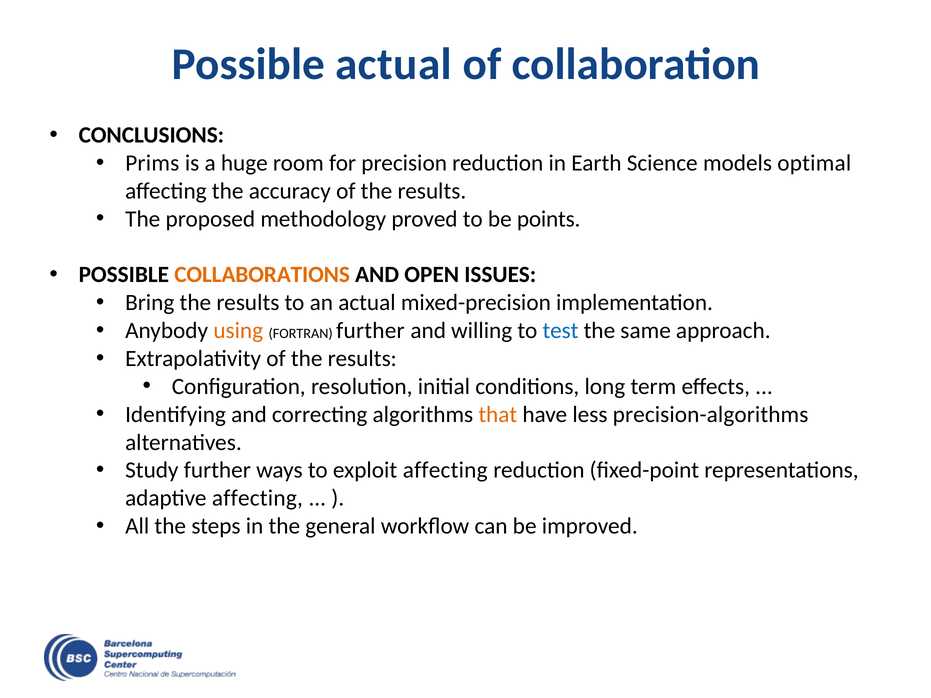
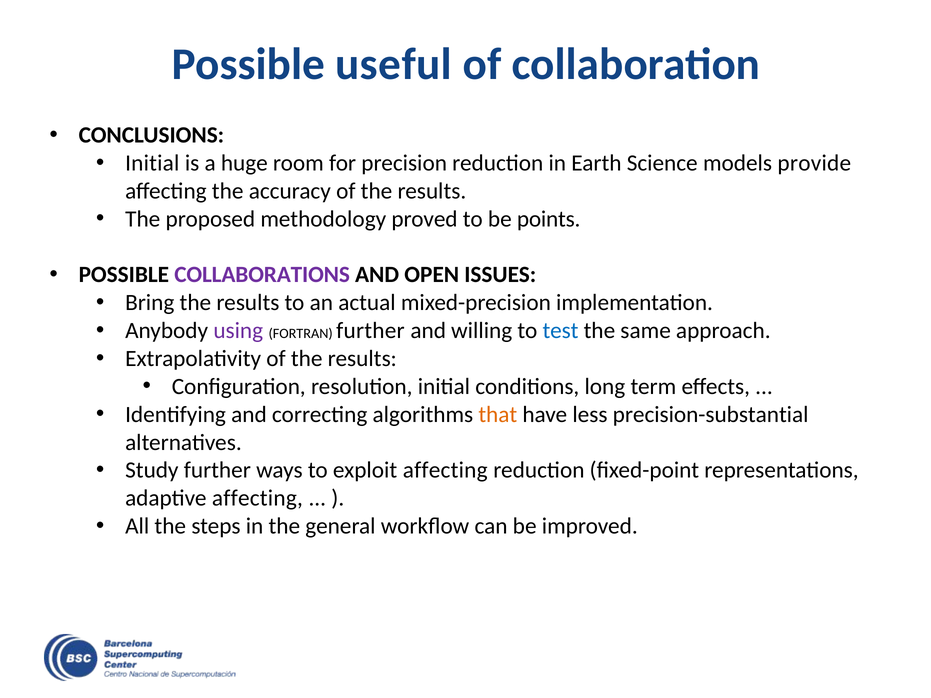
Possible actual: actual -> useful (394, 65)
Prims: Prims -> Initial (152, 163)
optimal: optimal -> provide (814, 163)
COLLABORATIONS colour: orange -> purple (262, 275)
using colour: orange -> purple (238, 331)
precision-algorithms: precision-algorithms -> precision-substantial (711, 415)
